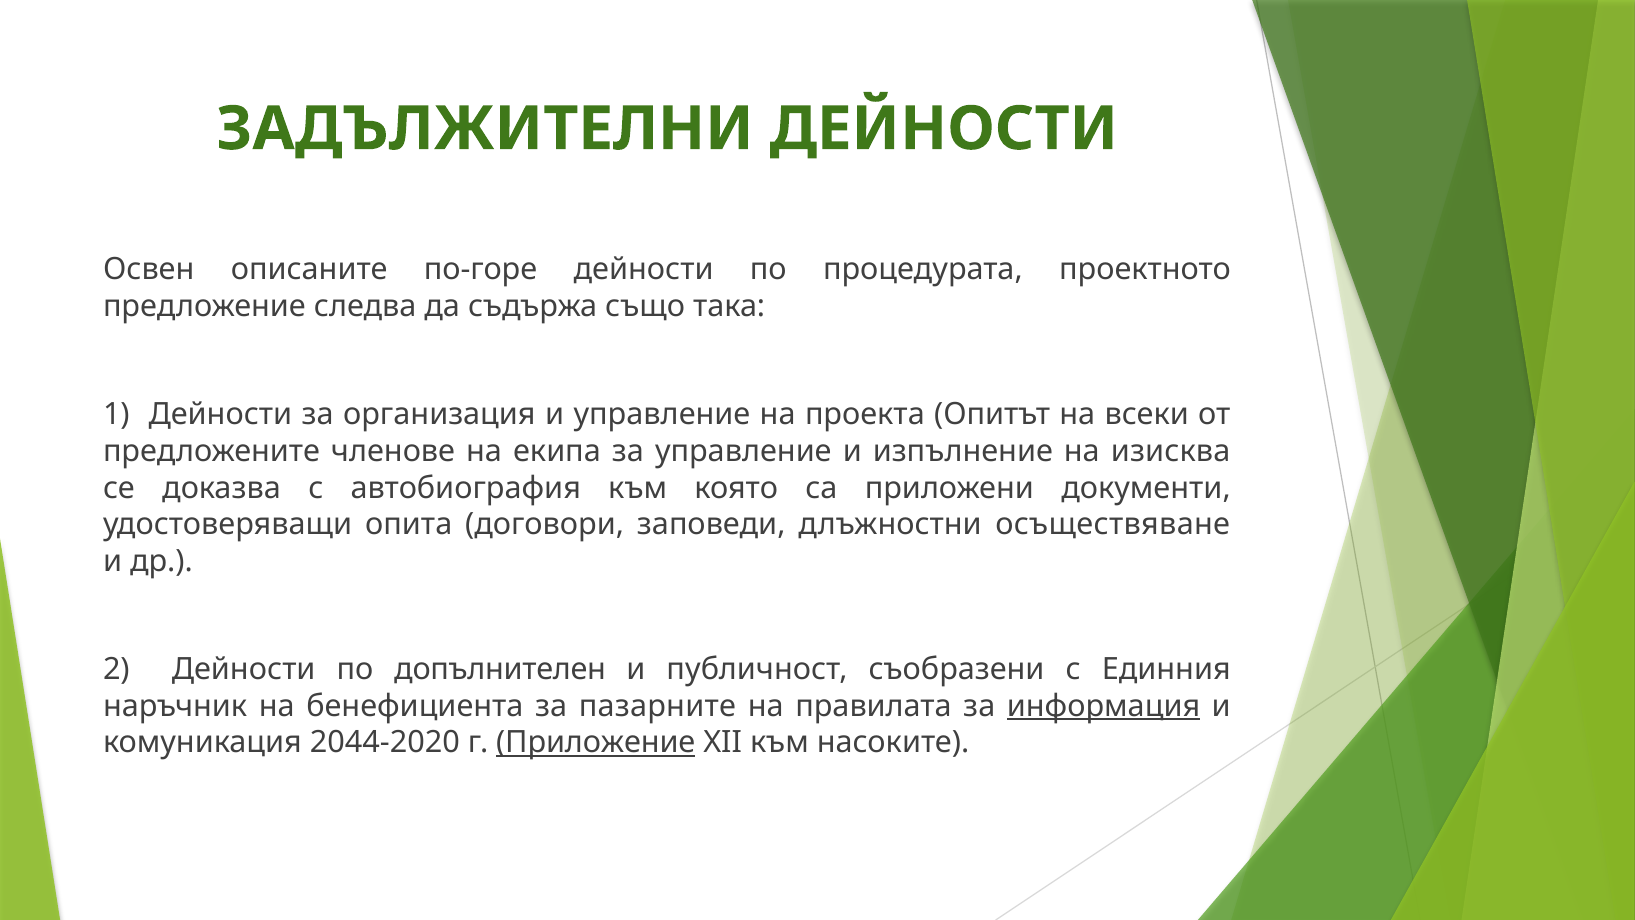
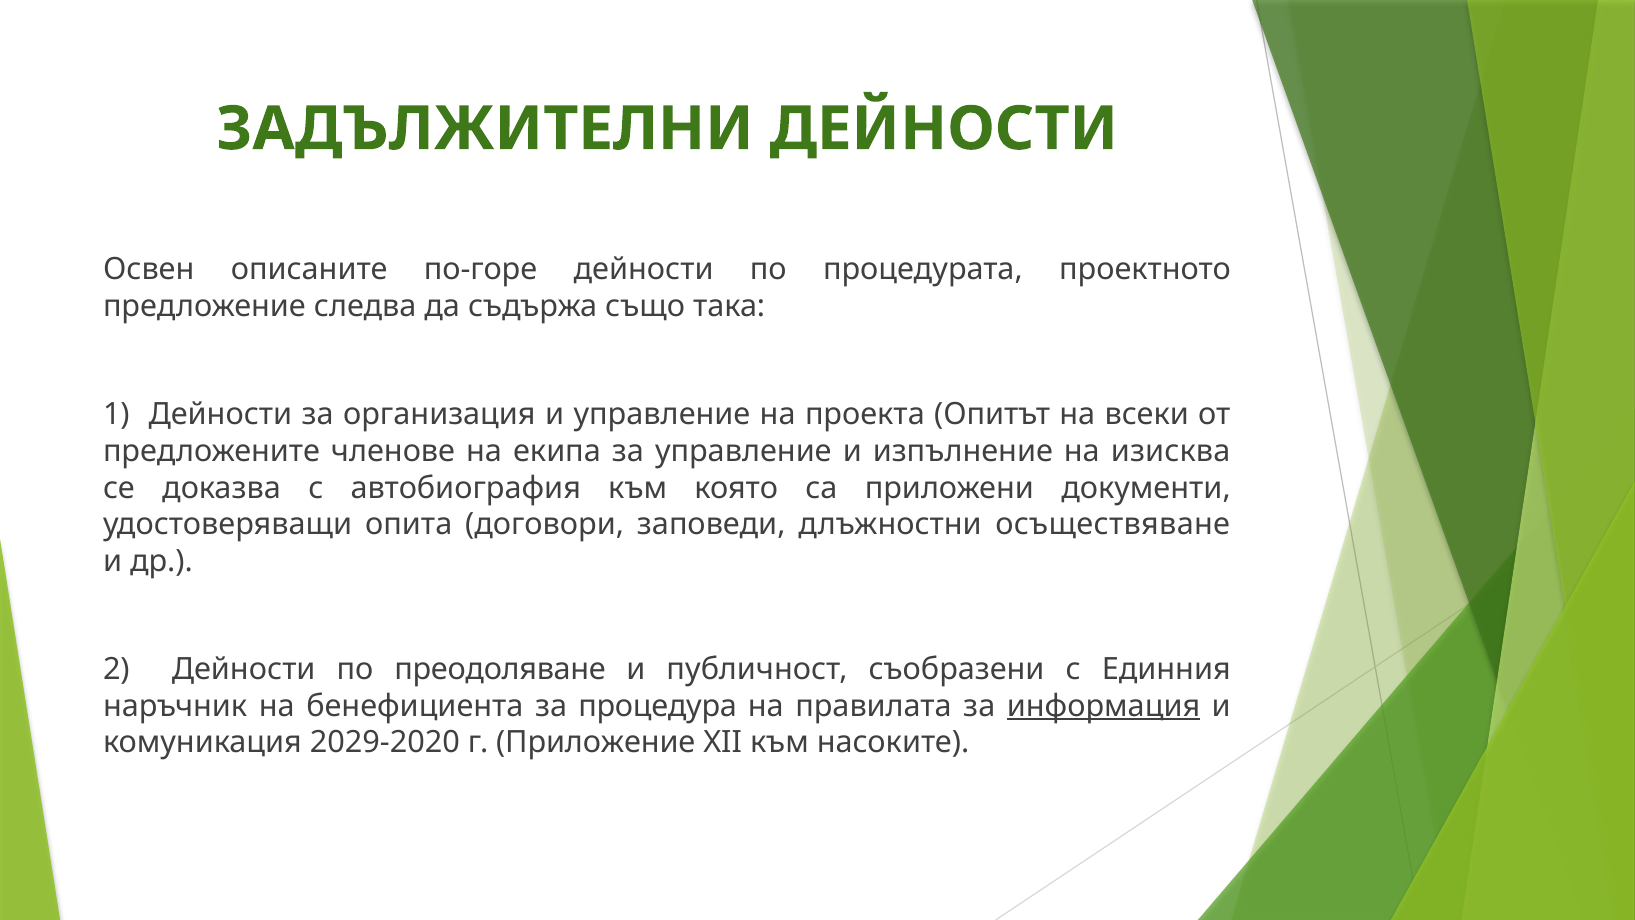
допълнителен: допълнителен -> преодоляване (500, 669)
пазарните: пазарните -> процедура (658, 706)
2044-2020: 2044-2020 -> 2029-2020 (385, 743)
Приложение underline: present -> none (596, 743)
